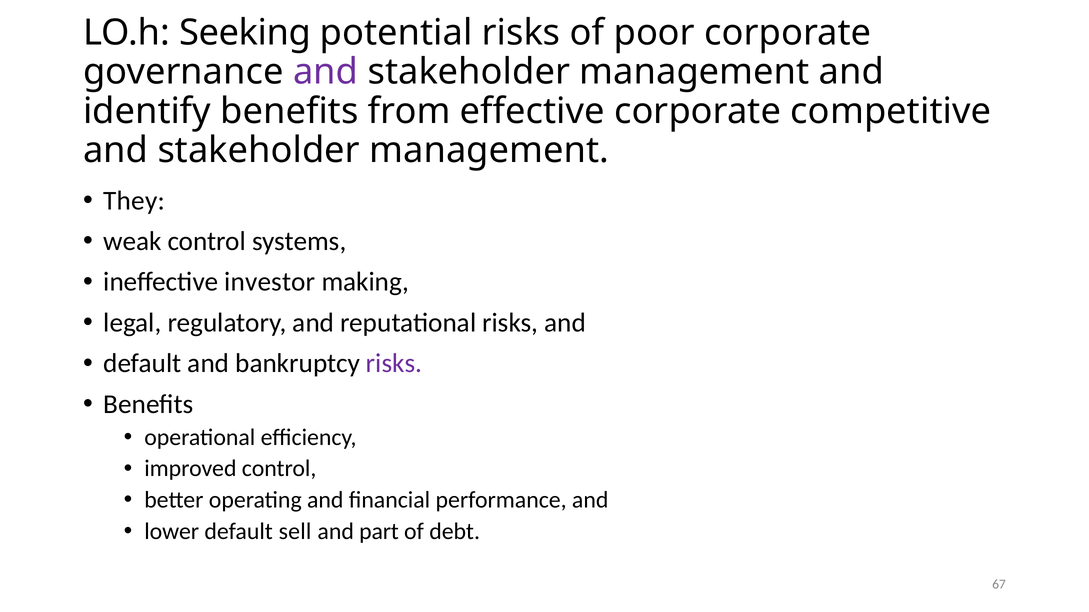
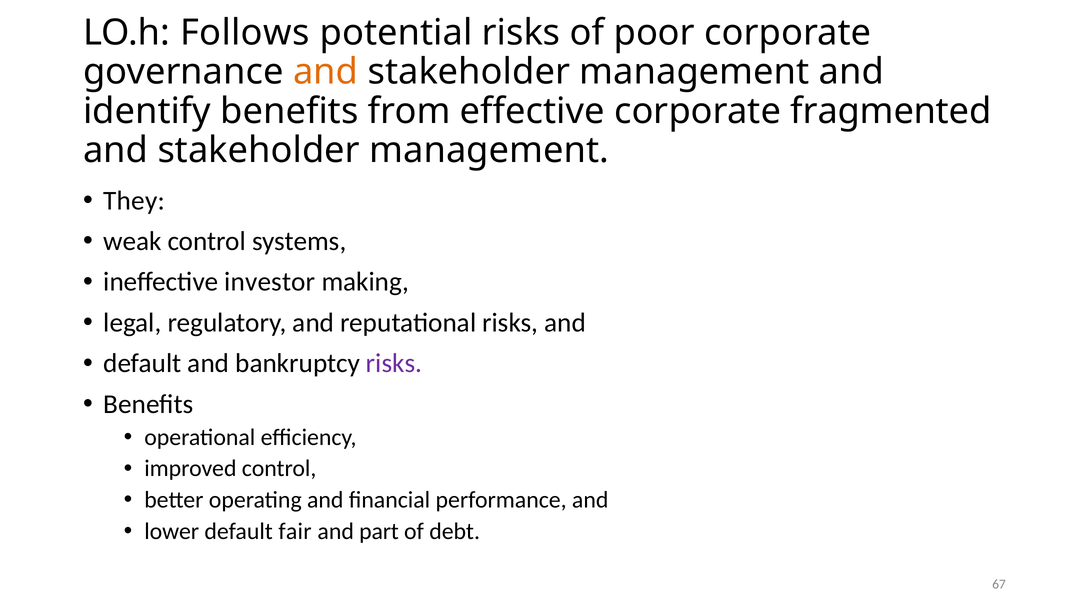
Seeking: Seeking -> Follows (245, 33)
and colour: purple -> orange (326, 72)
competitive: competitive -> fragmented (891, 111)
sell: sell -> fair (295, 532)
